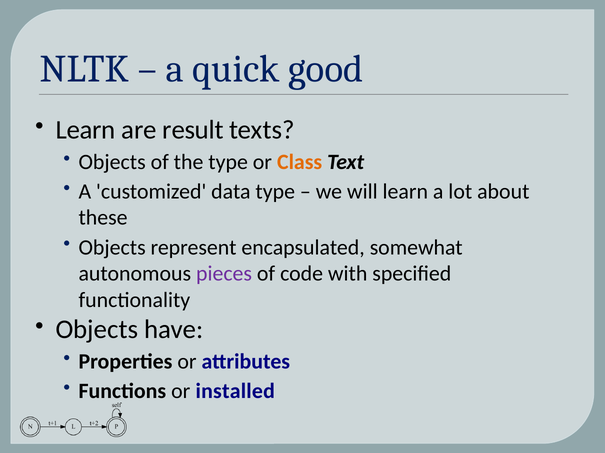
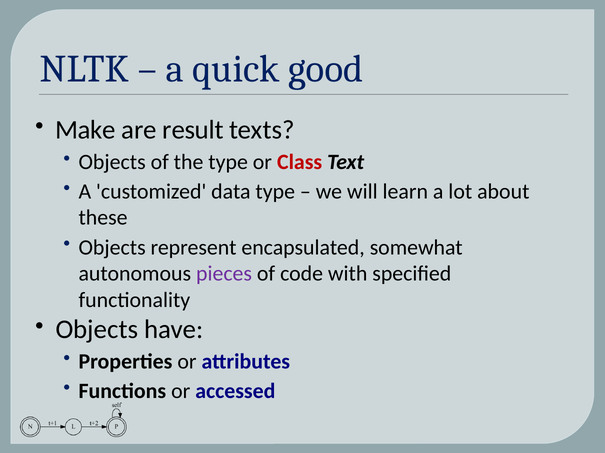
Learn: Learn -> Make (85, 130)
Class colour: orange -> red (300, 162)
installed: installed -> accessed (235, 392)
